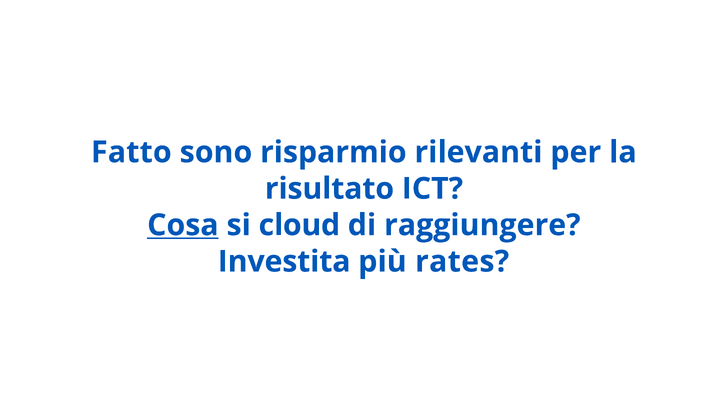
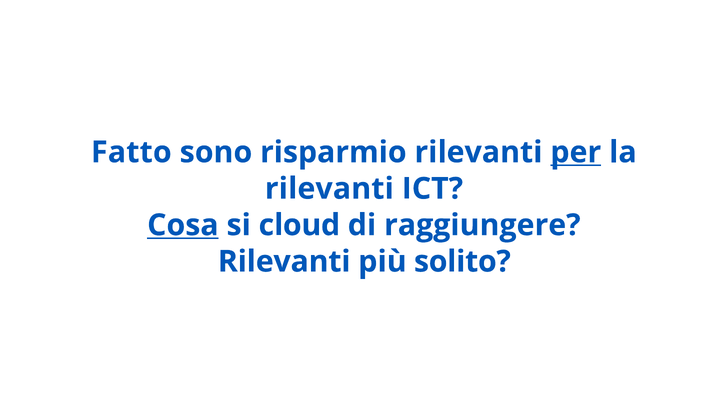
per underline: none -> present (576, 152)
risultato: risultato -> rilevanti (329, 188)
Investita: Investita -> Rilevanti (284, 261)
rates: rates -> solito (462, 261)
